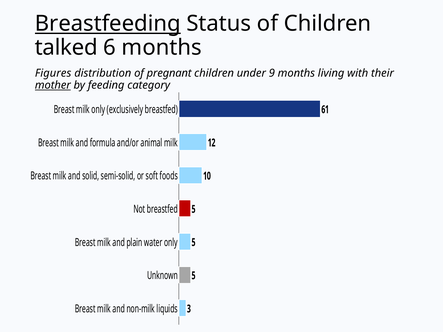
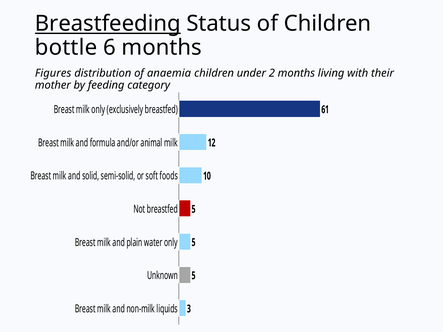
talked: talked -> bottle (66, 48)
pregnant: pregnant -> anaemia (169, 73)
9: 9 -> 2 (272, 73)
mother underline: present -> none (53, 85)
